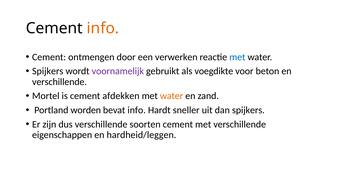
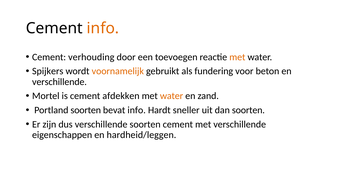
ontmengen: ontmengen -> verhouding (91, 57)
verwerken: verwerken -> toevoegen (176, 57)
met colour: blue -> orange (237, 57)
voornamelijk colour: purple -> orange (118, 71)
voegdikte: voegdikte -> fundering (214, 71)
Portland worden: worden -> soorten (86, 110)
dan spijkers: spijkers -> soorten (248, 110)
